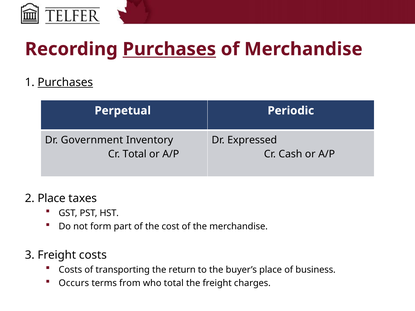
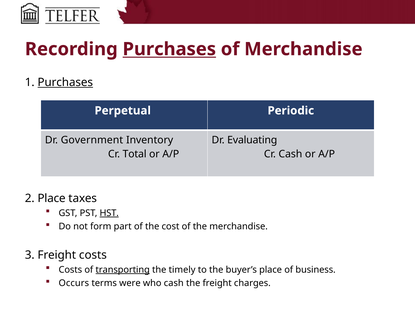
Expressed: Expressed -> Evaluating (252, 140)
HST underline: none -> present (109, 213)
transporting underline: none -> present (123, 270)
return: return -> timely (182, 270)
from: from -> were (130, 283)
who total: total -> cash (174, 283)
